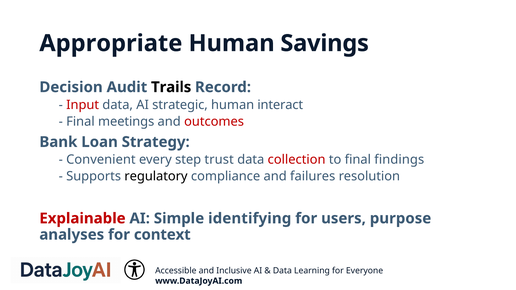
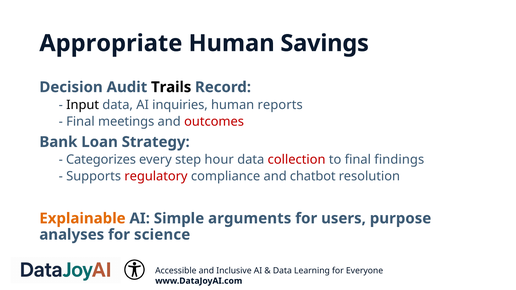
Input colour: red -> black (83, 105)
strategic: strategic -> inquiries (180, 105)
interact: interact -> reports (280, 105)
Convenient: Convenient -> Categorizes (101, 160)
trust: trust -> hour (219, 160)
regulatory colour: black -> red (156, 176)
failures: failures -> chatbot (313, 176)
Explainable colour: red -> orange (82, 219)
identifying: identifying -> arguments (250, 219)
context: context -> science (162, 235)
